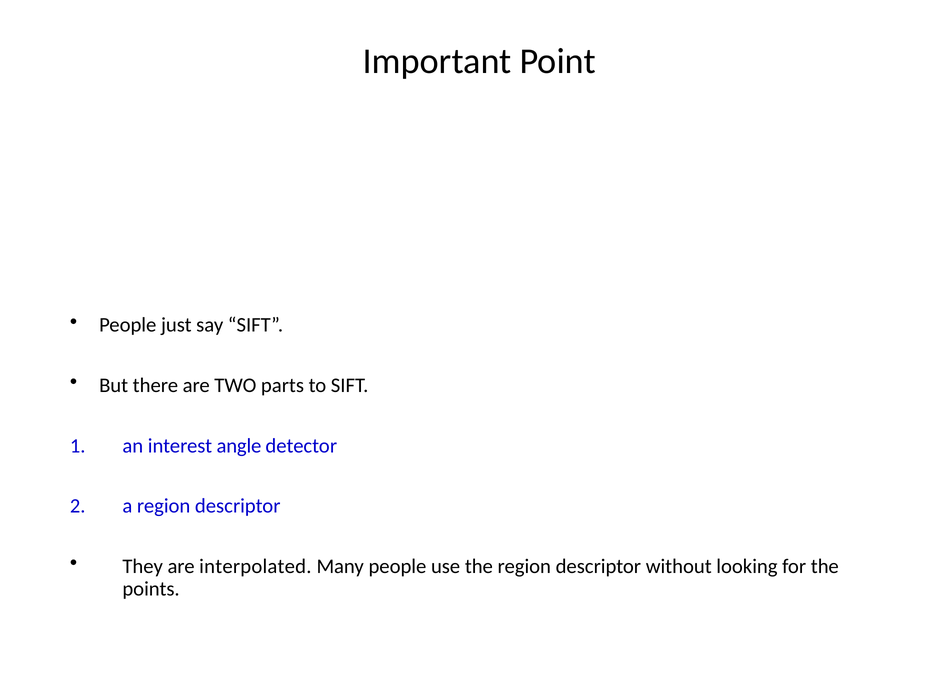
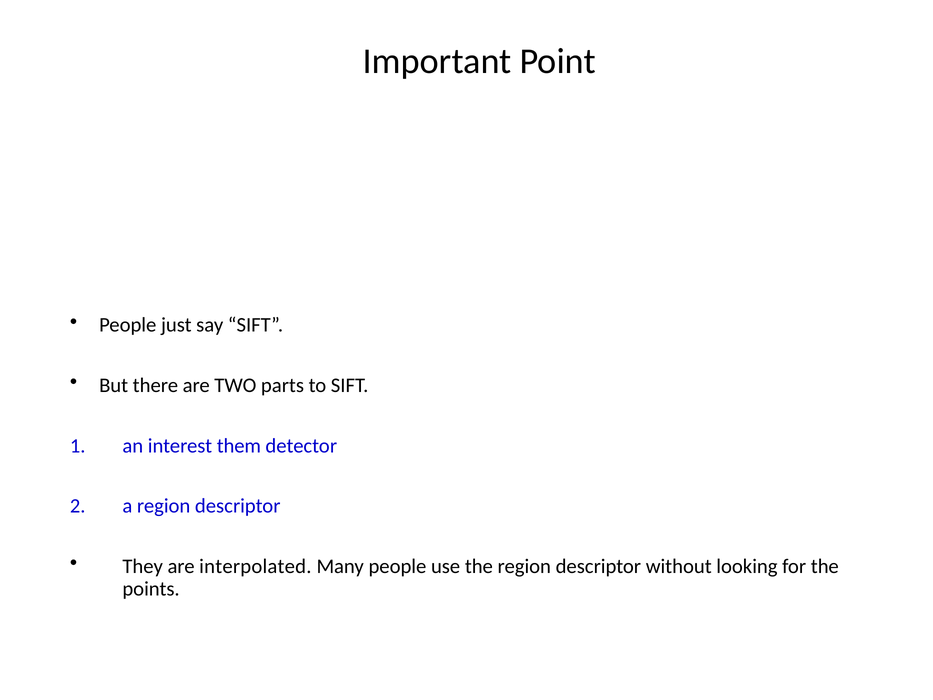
angle: angle -> them (239, 446)
